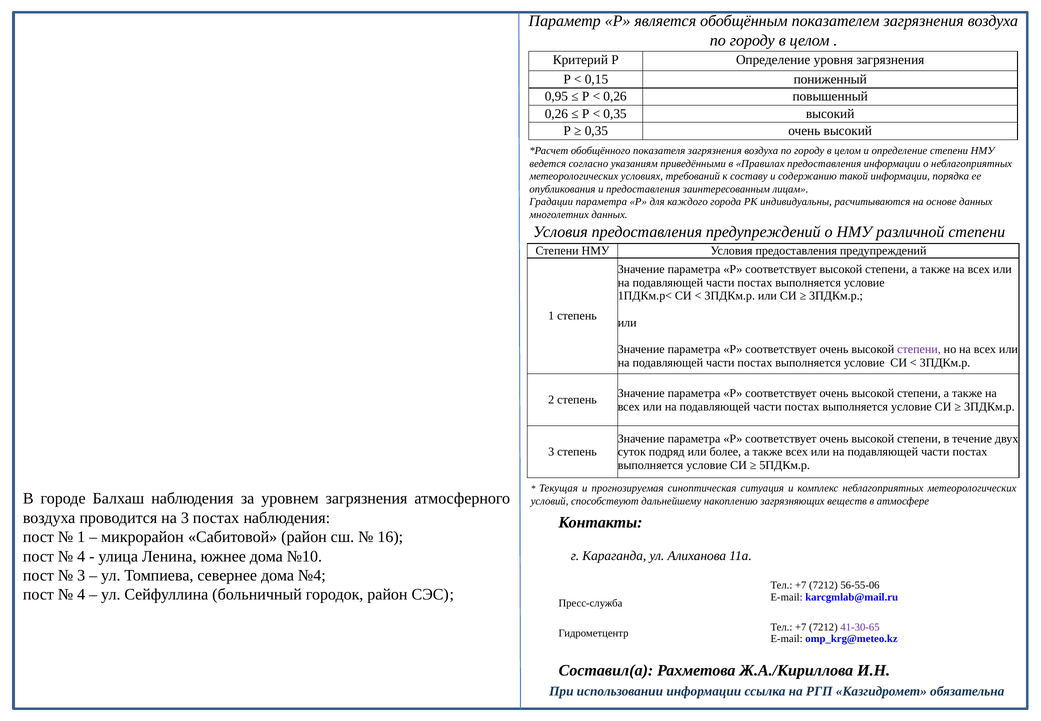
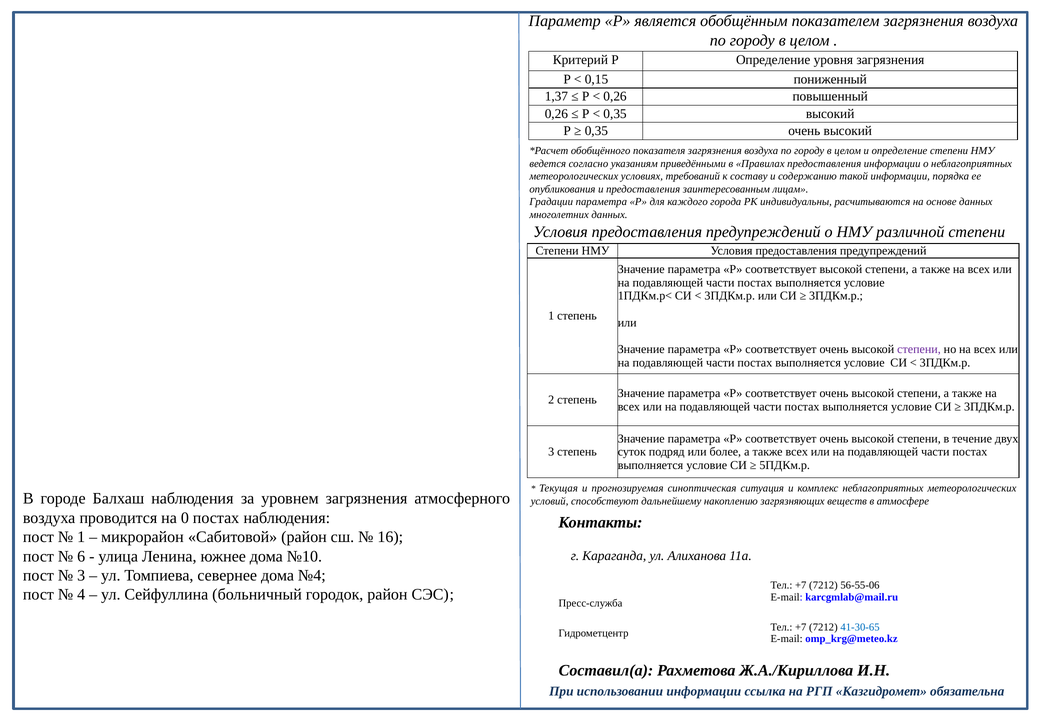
0,95: 0,95 -> 1,37 (556, 96)
на 3: 3 -> 0 (185, 518)
4: 4 -> 6 (81, 556)
41-30-65 colour: purple -> blue (860, 627)
